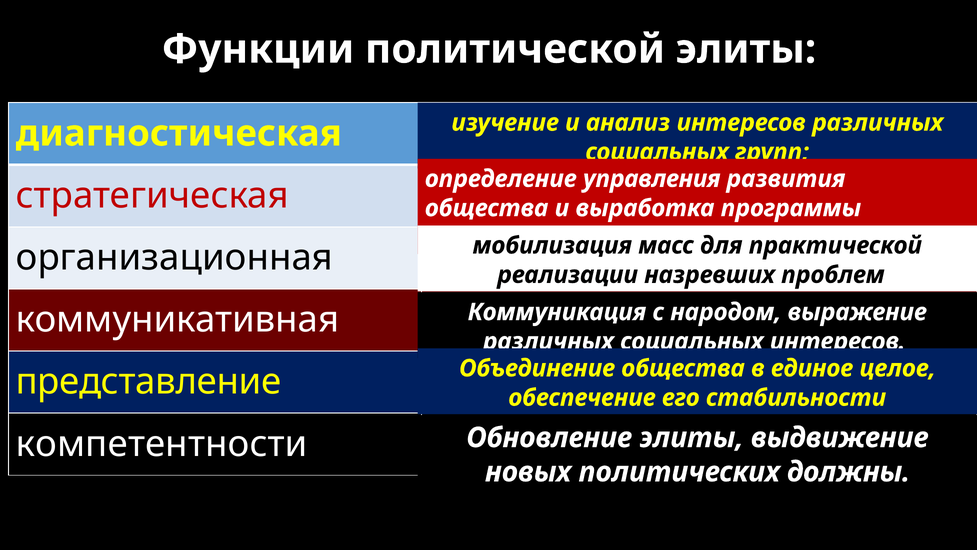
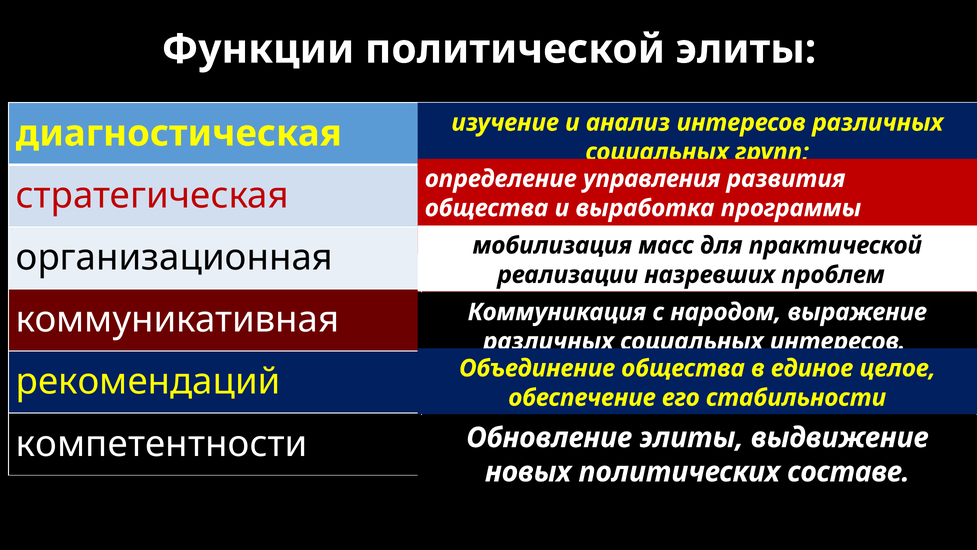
представление: представление -> рекомендаций (148, 382)
должны: должны -> составе (849, 472)
